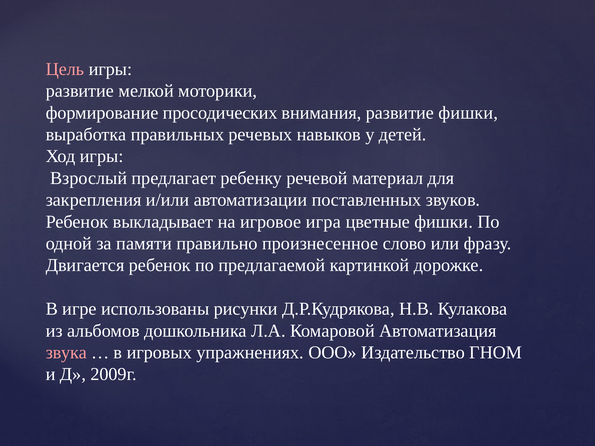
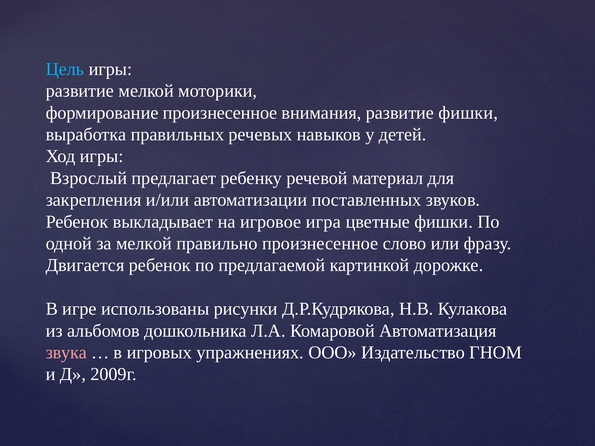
Цель colour: pink -> light blue (65, 69)
формирование просодических: просодических -> произнесенное (220, 113)
за памяти: памяти -> мелкой (144, 244)
